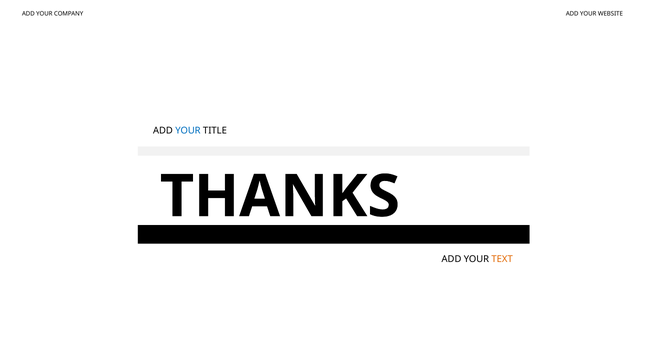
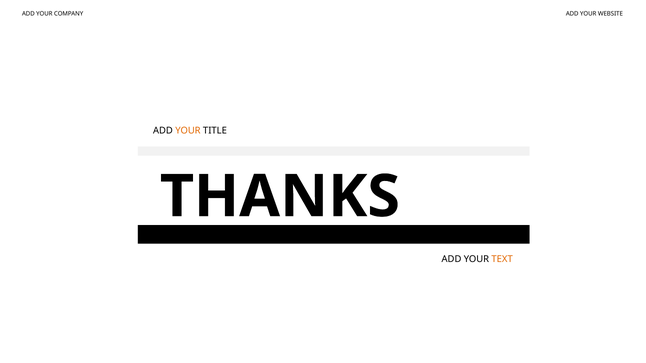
YOUR colour: blue -> orange (188, 131)
